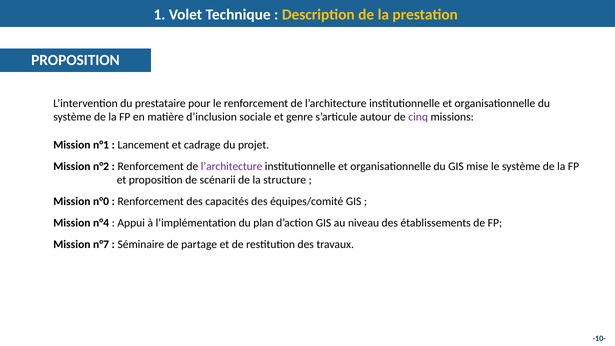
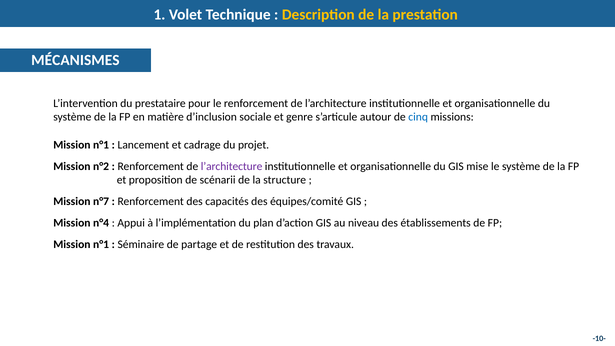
PROPOSITION: PROPOSITION -> MÉCANISMES (75, 60)
cinq colour: purple -> blue (418, 117)
n°0: n°0 -> n°7 (101, 202)
n°7: n°7 -> n°1 (101, 245)
